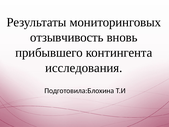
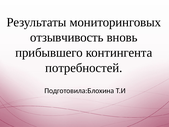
исследования: исследования -> потребностей (84, 68)
